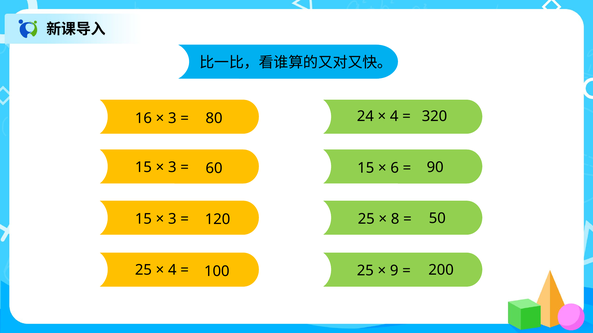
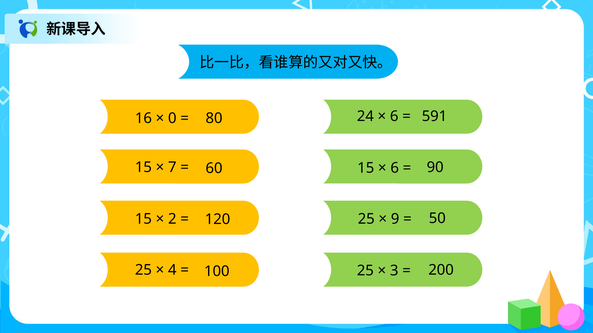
4: 4 -> 6 (394, 116)
3: 3 -> 0 (172, 118)
320: 320 -> 591 (434, 116)
3: 3 -> 7 (172, 168)
8: 8 -> 9 (395, 219)
3: 3 -> 2 (172, 219)
9: 9 -> 3 (394, 271)
